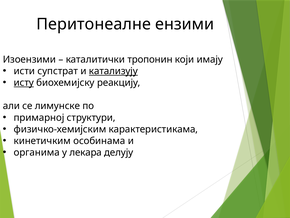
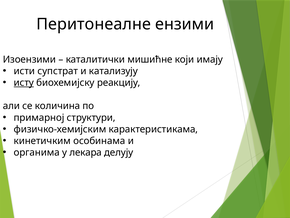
тропонин: тропонин -> мишићне (150, 59)
катализују underline: present -> none (113, 71)
лимунске: лимунске -> количина (57, 106)
